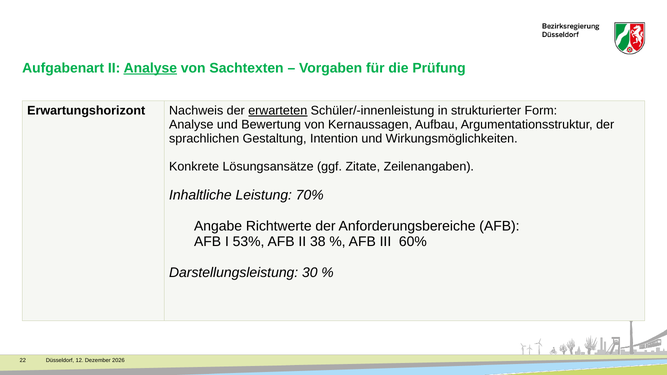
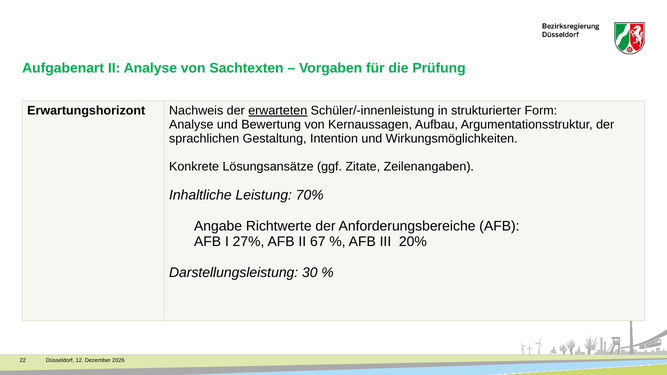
Analyse underline: present -> none (150, 68)
53%: 53% -> 27% (249, 242)
38: 38 -> 67 (318, 242)
60%: 60% -> 20% (413, 242)
